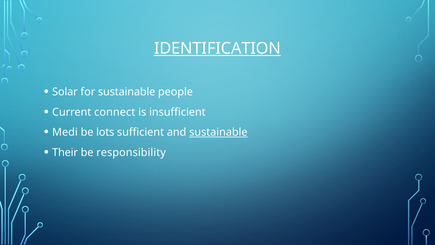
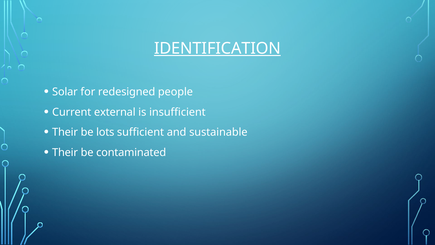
for sustainable: sustainable -> redesigned (127, 92)
connect: connect -> external (115, 112)
Medi: Medi -> Their (65, 132)
sustainable underline: present -> none (218, 132)
responsibility: responsibility -> contaminated (131, 152)
